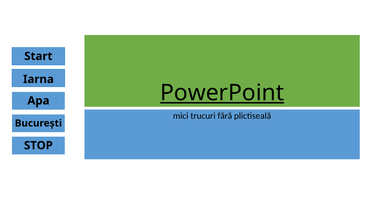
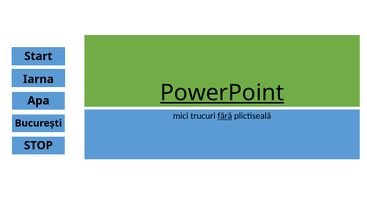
fără underline: none -> present (225, 116)
